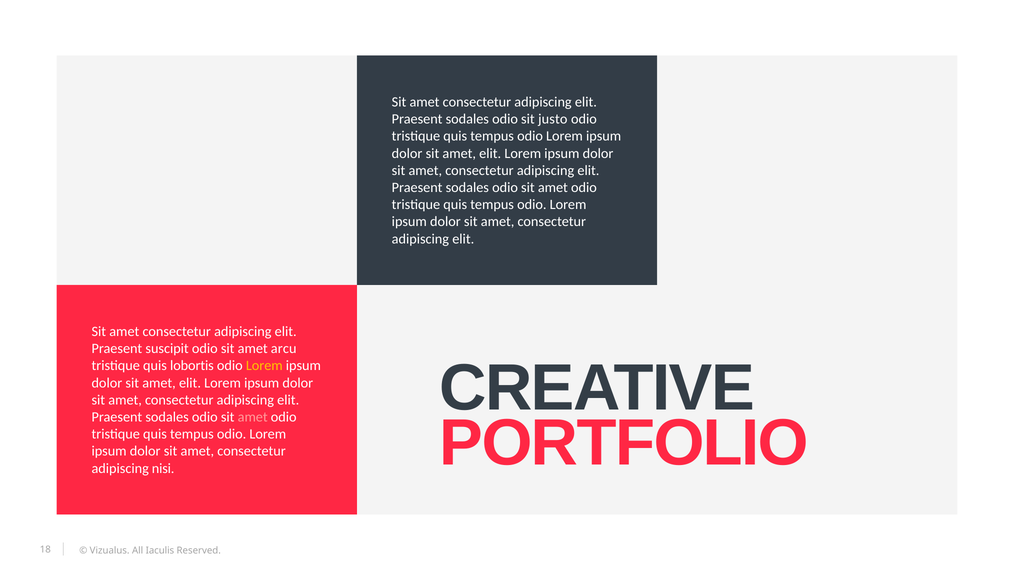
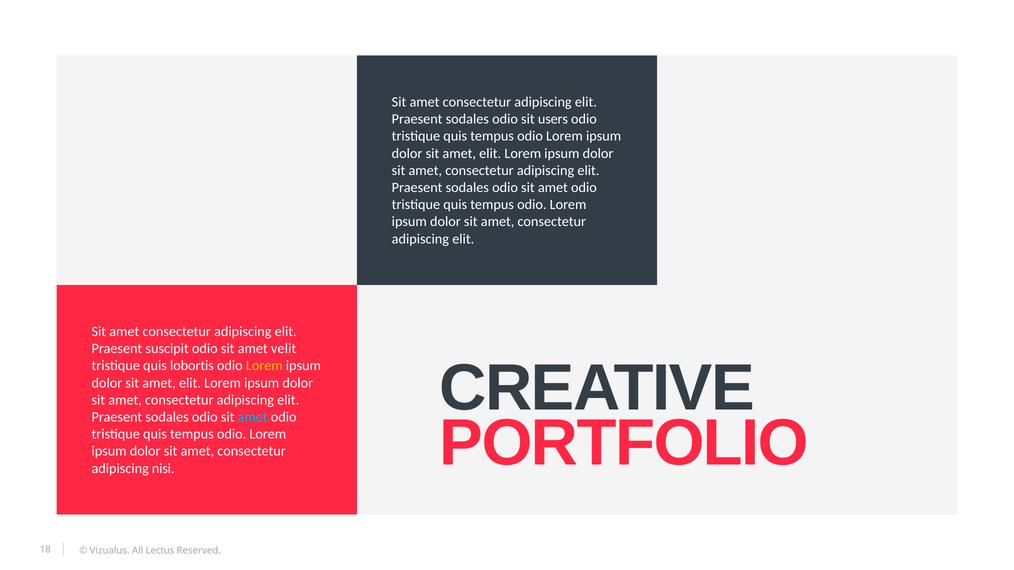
justo: justo -> users (553, 119)
arcu: arcu -> velit (284, 349)
amet colour: pink -> light blue (253, 417)
Iaculis: Iaculis -> Lectus (160, 551)
